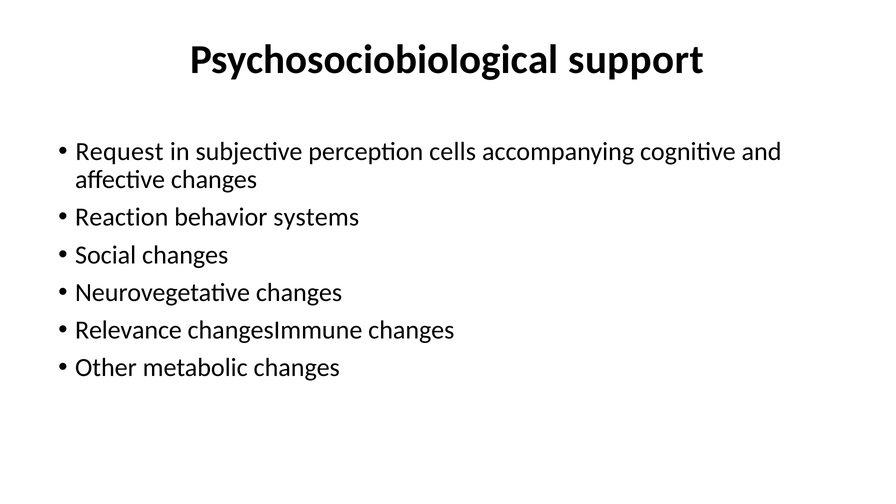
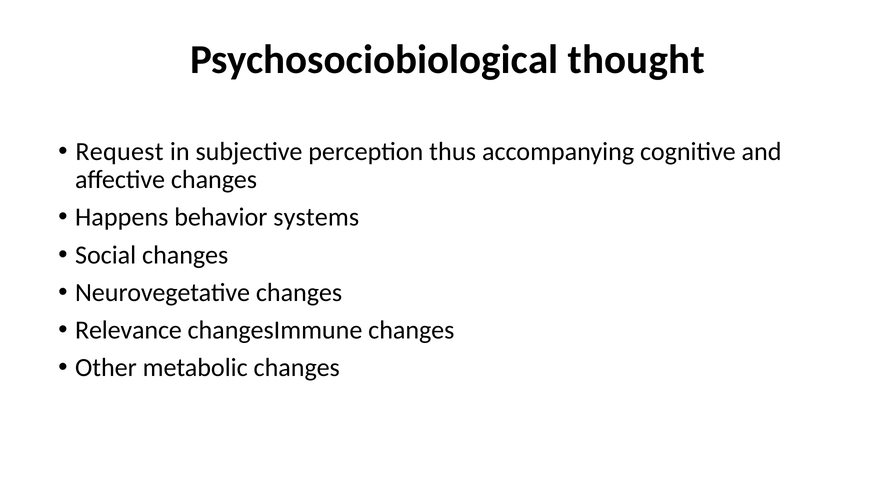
support: support -> thought (636, 60)
cells: cells -> thus (453, 152)
Reaction: Reaction -> Happens (122, 217)
